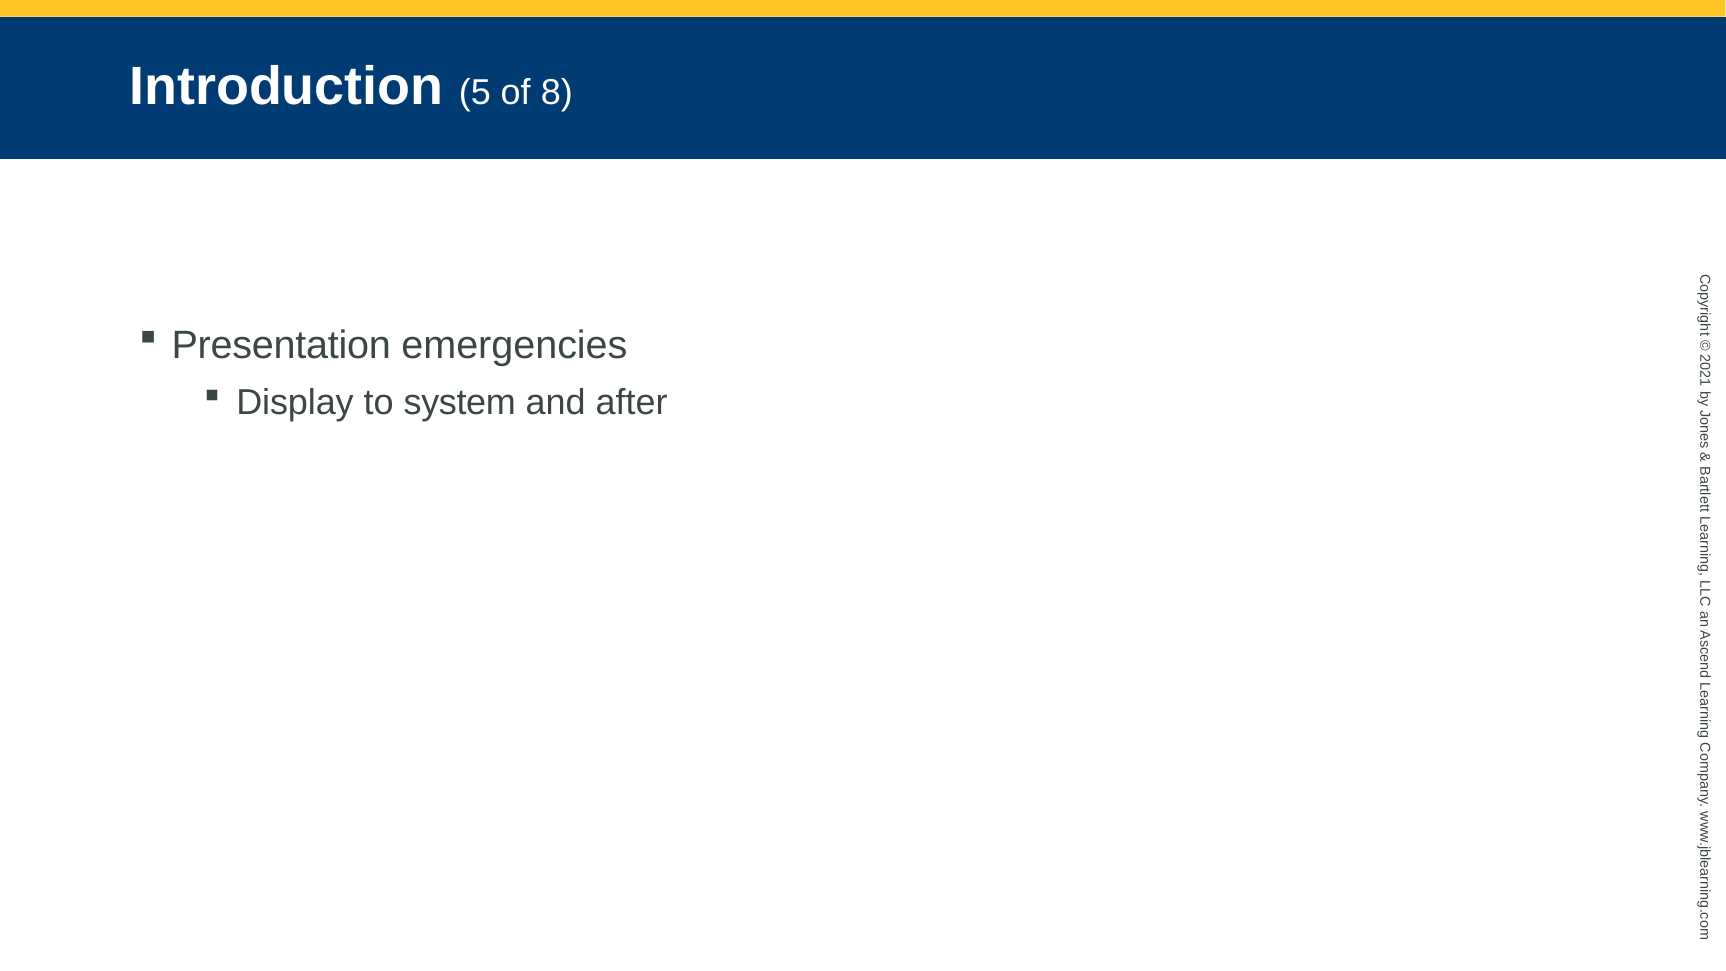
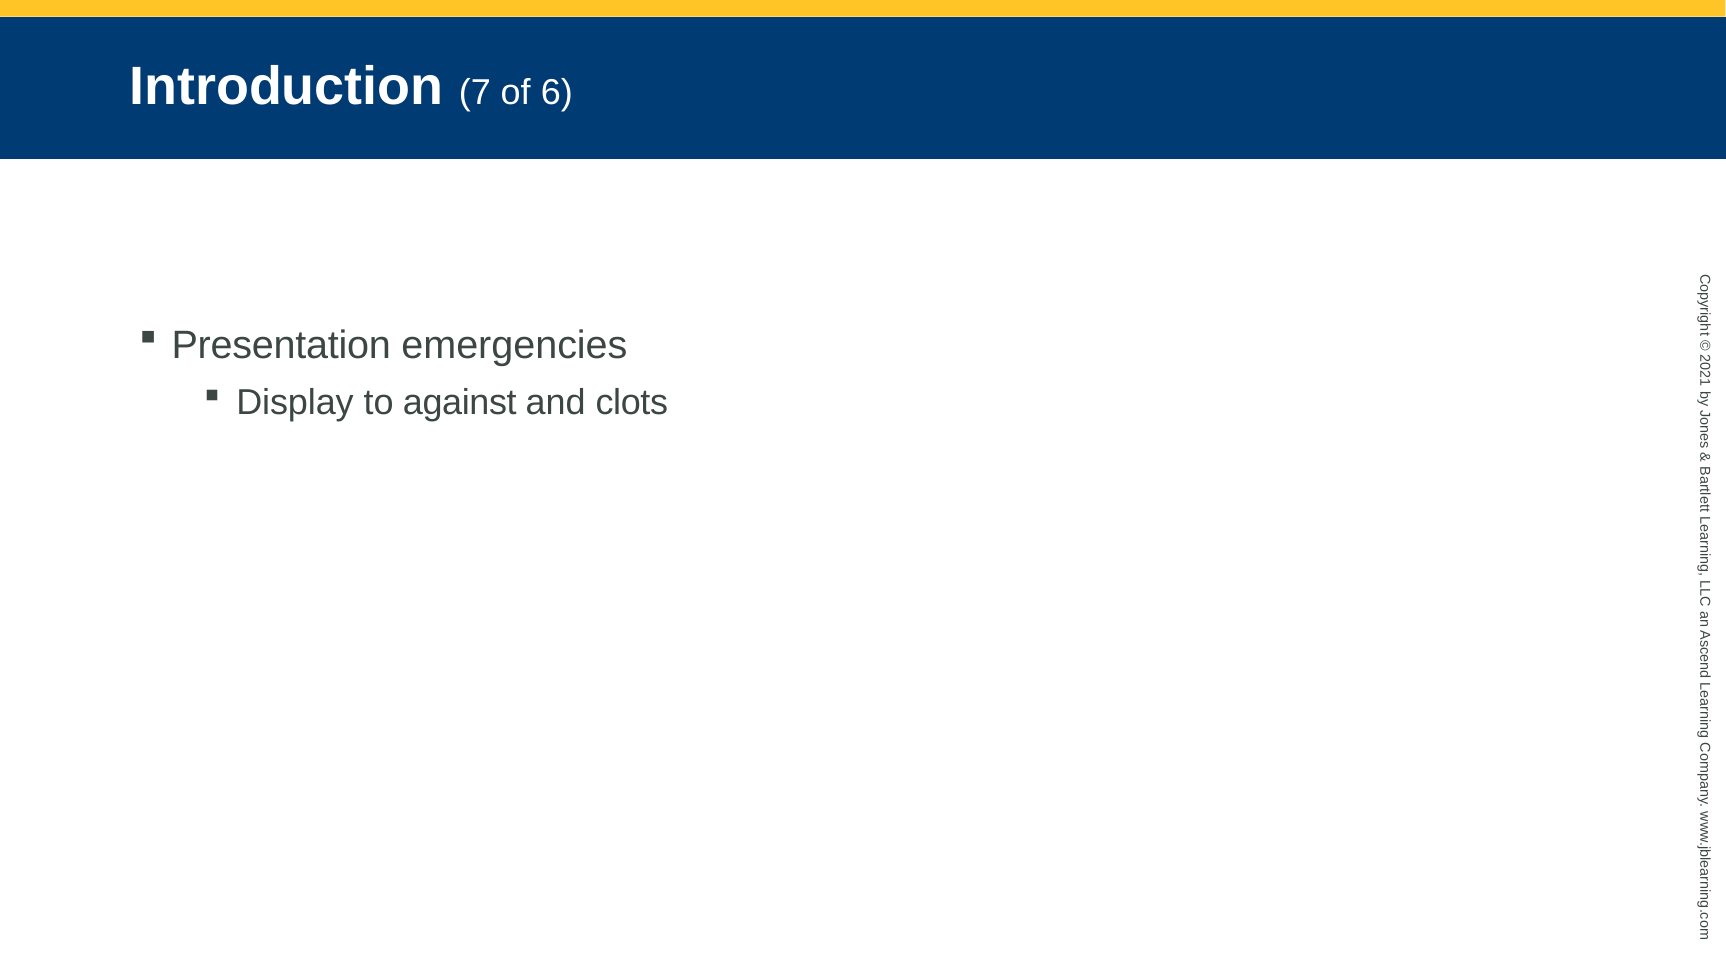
5: 5 -> 7 (475, 93)
8: 8 -> 6 (557, 93)
system: system -> against (460, 403)
after: after -> clots (632, 403)
